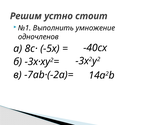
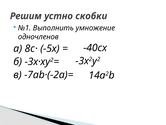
стоит: стоит -> скобки (91, 16)
